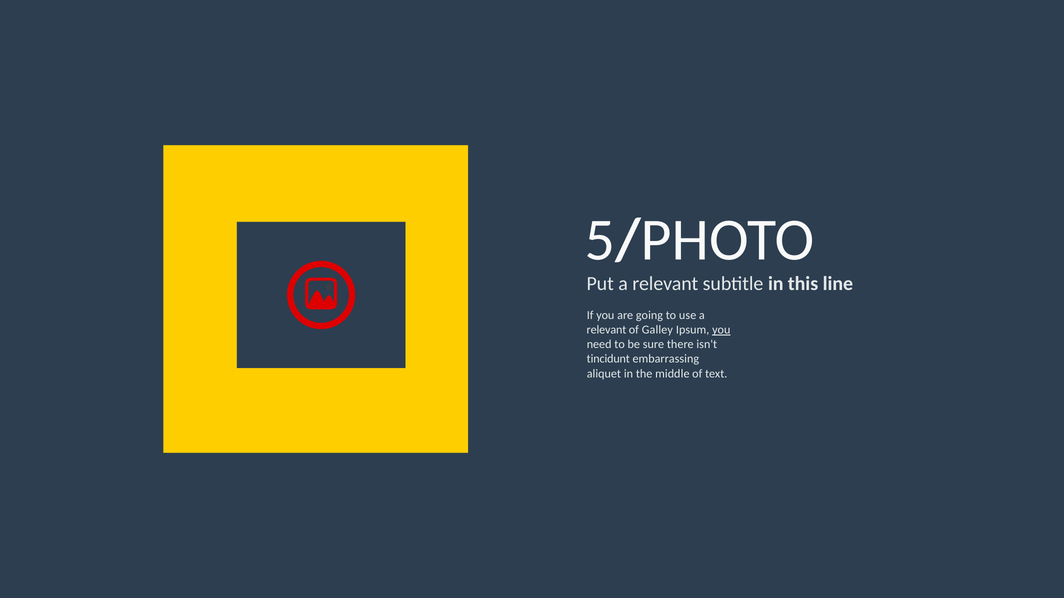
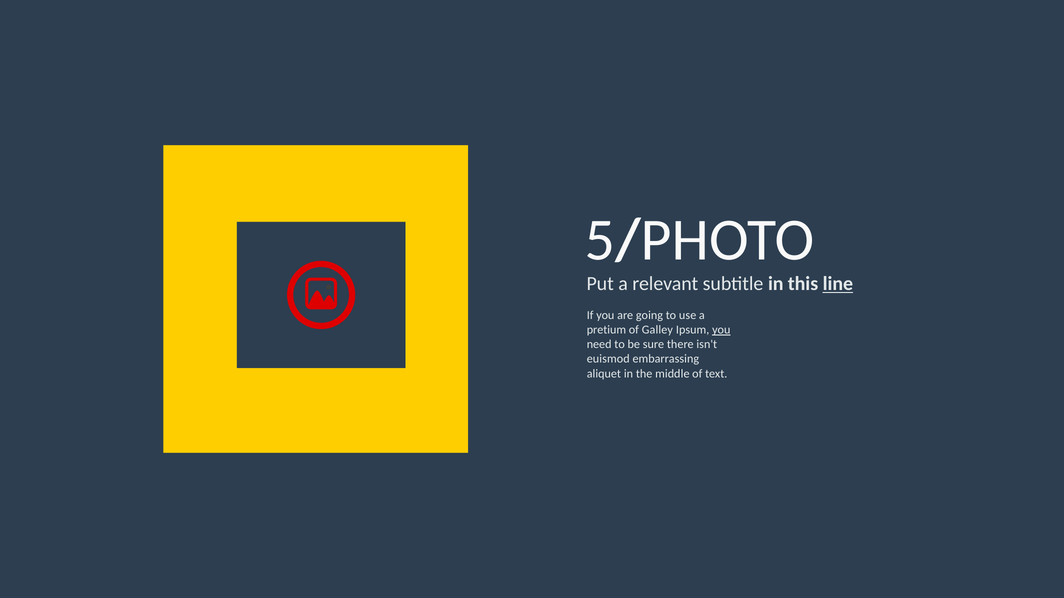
line underline: none -> present (838, 284)
relevant: relevant -> pretium (606, 330)
tincidunt: tincidunt -> euismod (608, 359)
